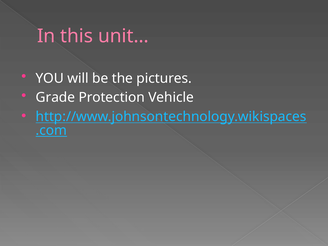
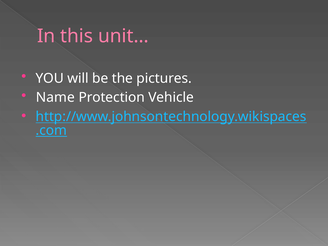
Grade: Grade -> Name (55, 97)
